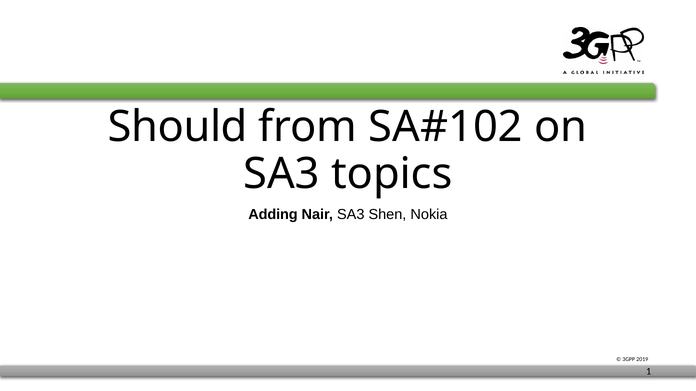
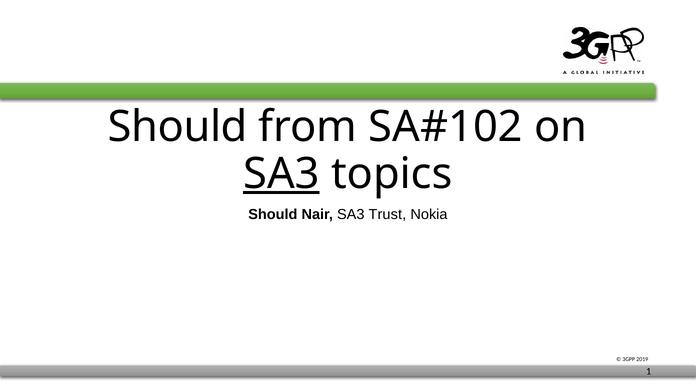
SA3 underline: none -> present (281, 174)
Adding: Adding -> Should (273, 215)
Shen: Shen -> Trust (387, 215)
